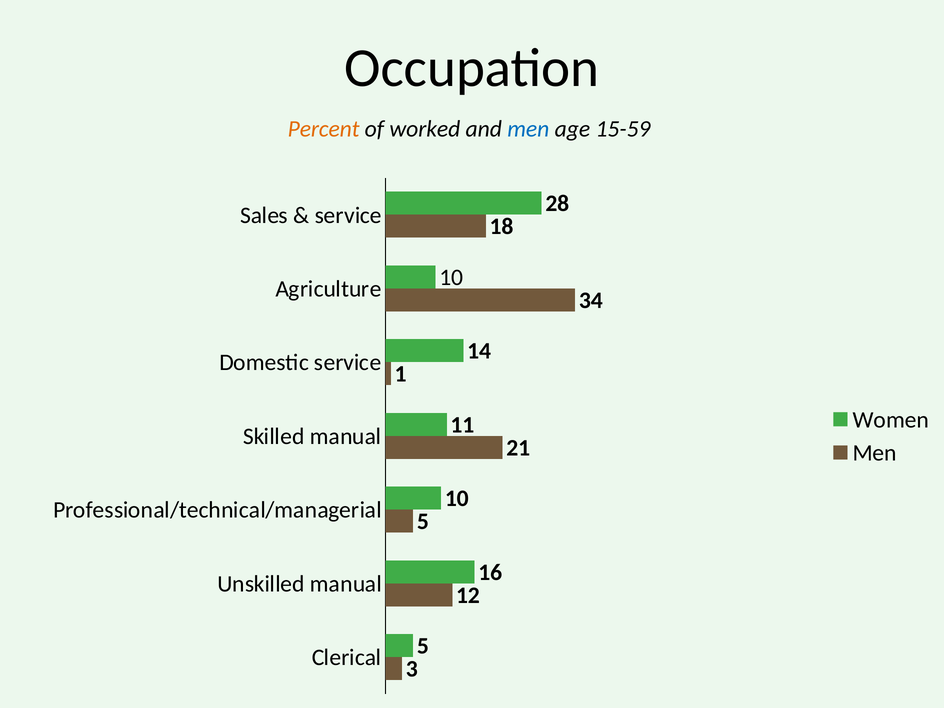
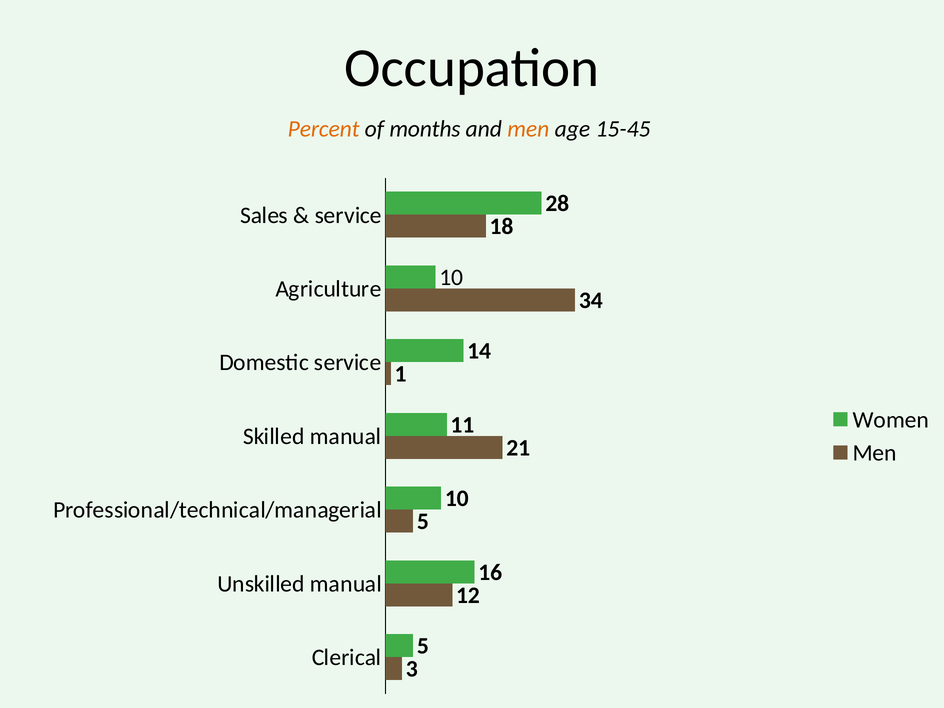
worked: worked -> months (425, 129)
men colour: blue -> orange (528, 129)
15-59: 15-59 -> 15-45 (623, 129)
